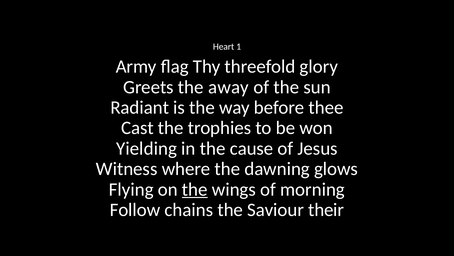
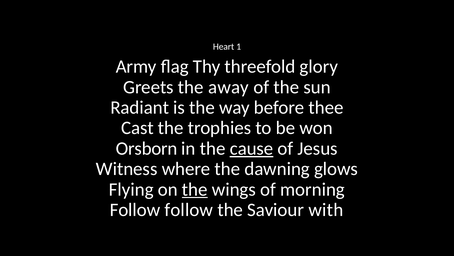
Yielding: Yielding -> Orsborn (147, 148)
cause underline: none -> present (252, 148)
Follow chains: chains -> follow (189, 209)
their: their -> with (326, 209)
